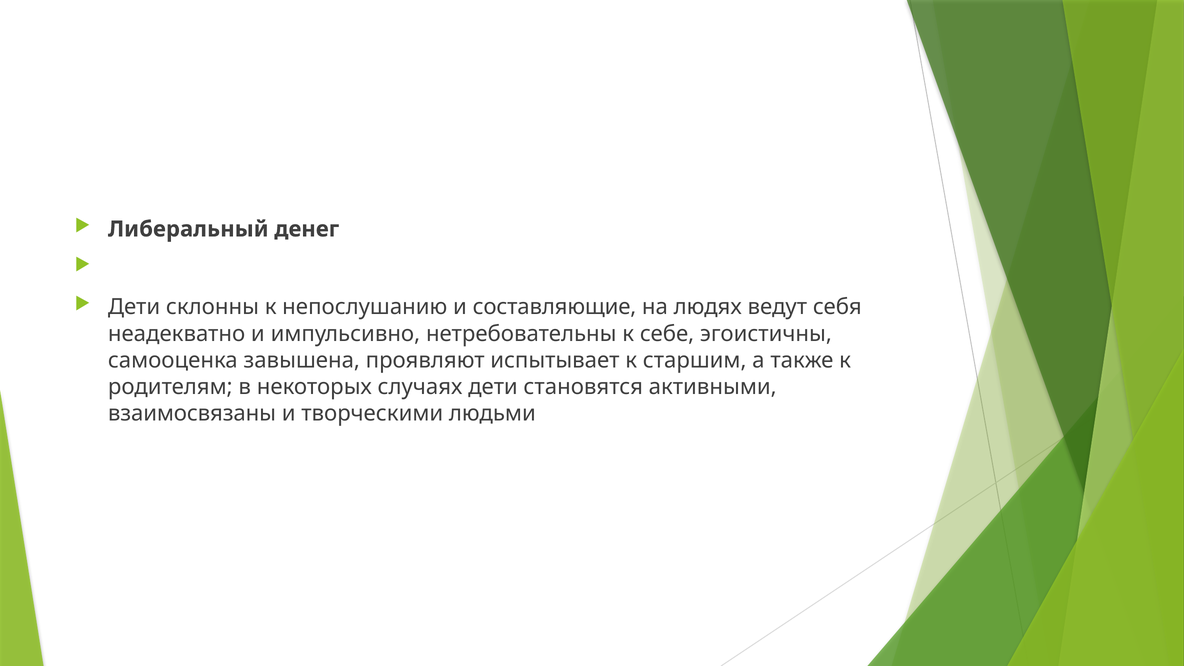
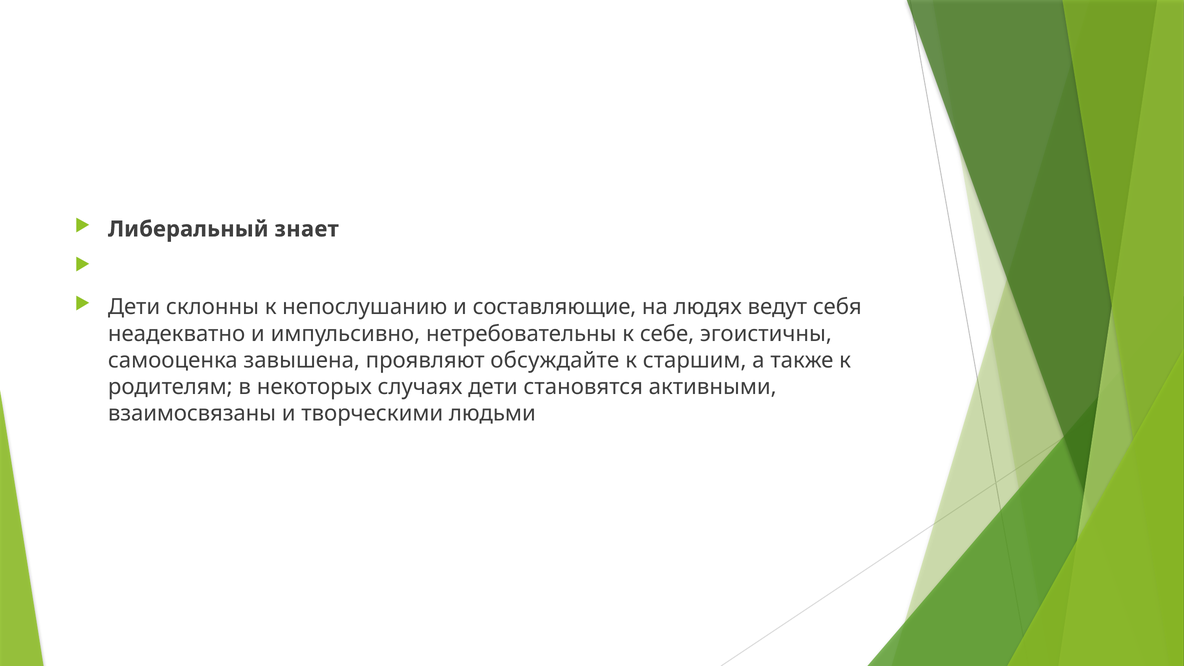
денег: денег -> знает (307, 229)
испытывает: испытывает -> обсуждайте (555, 360)
